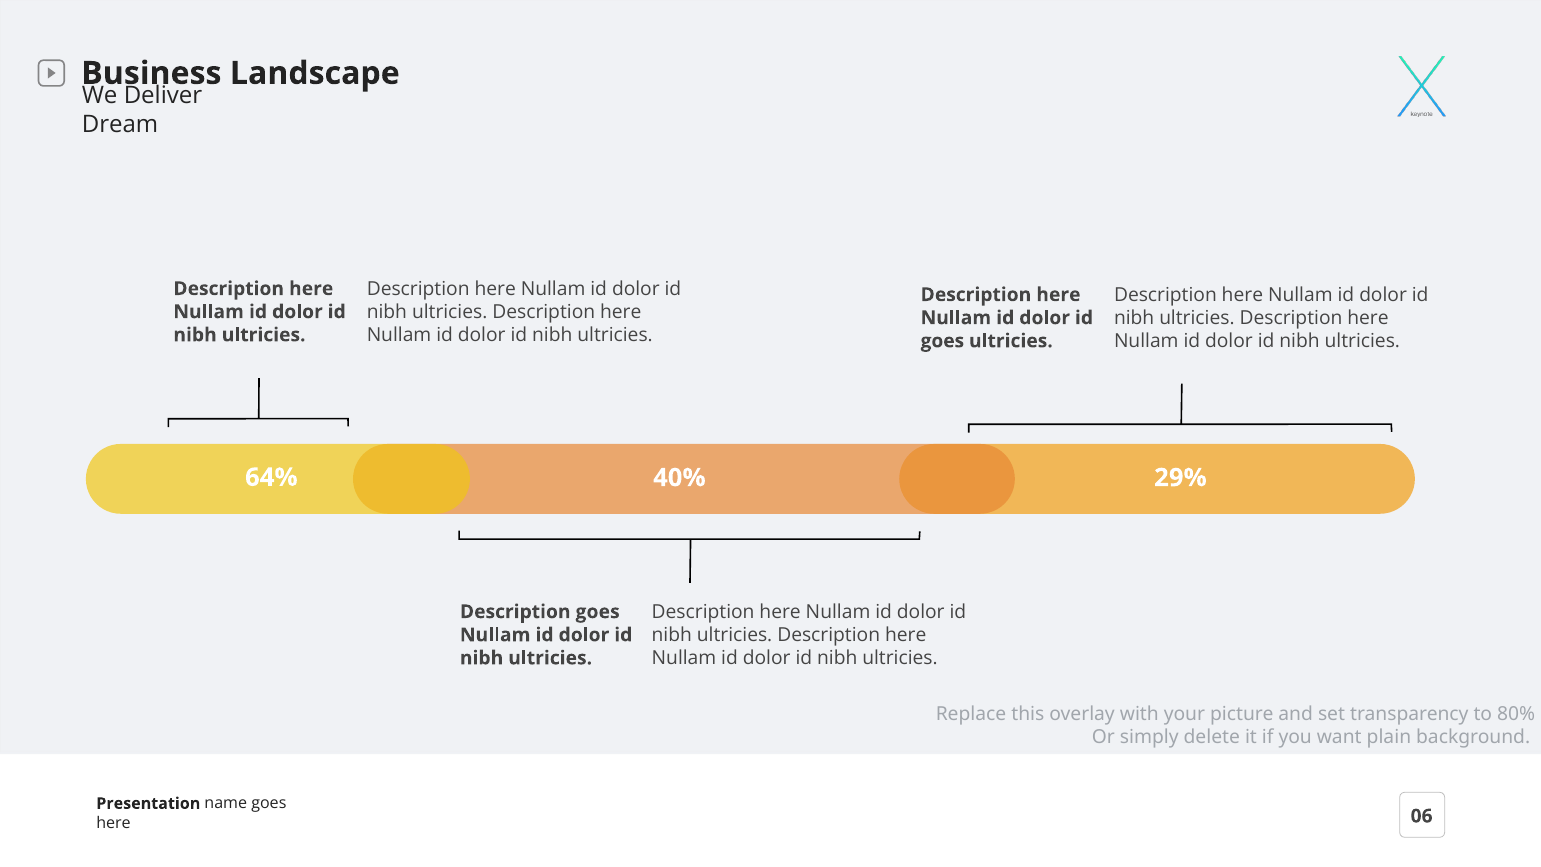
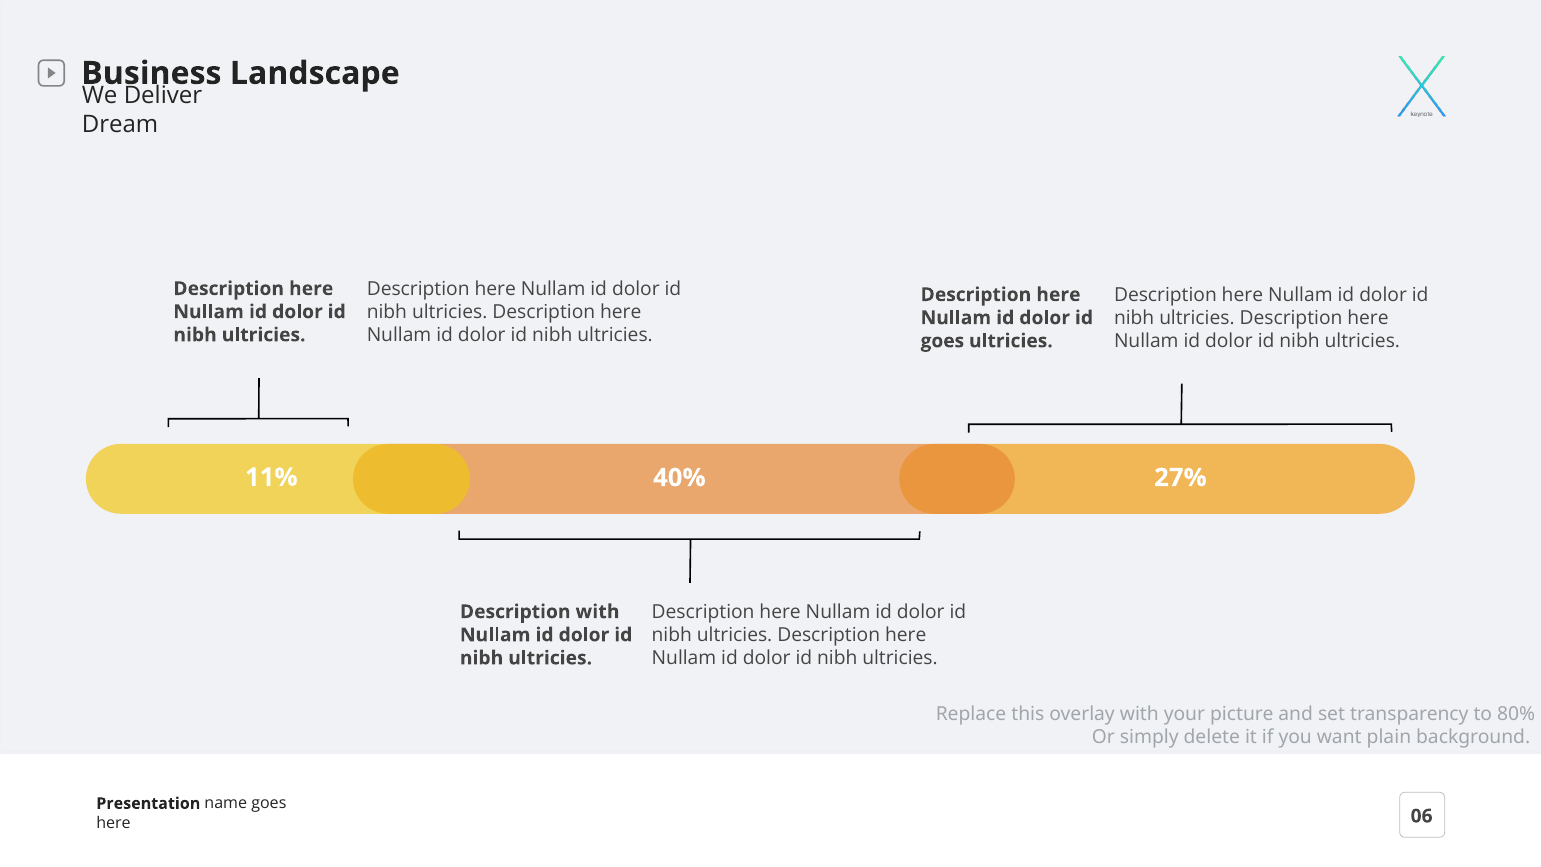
64%: 64% -> 11% (271, 477)
29%: 29% -> 27% (1180, 478)
Description goes: goes -> with (598, 612)
